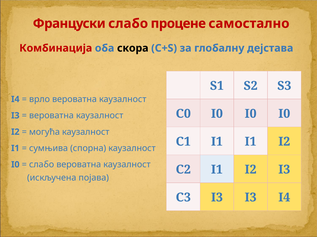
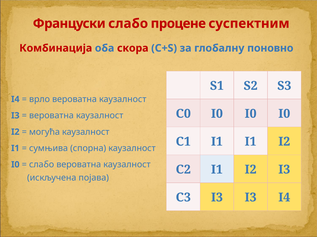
самостално: самостално -> суспектним (249, 24)
скора colour: black -> red (133, 48)
дејстава: дејстава -> поновно (270, 48)
